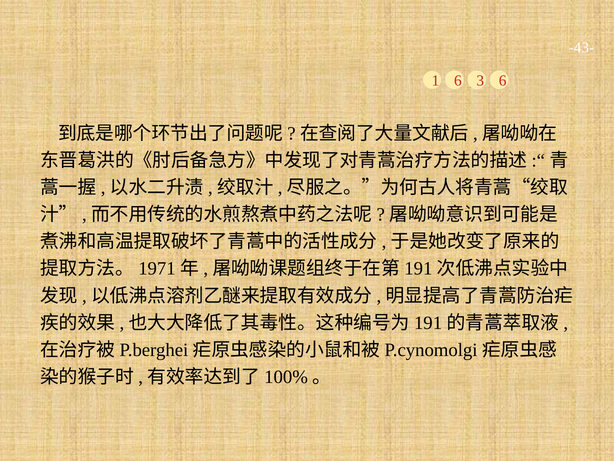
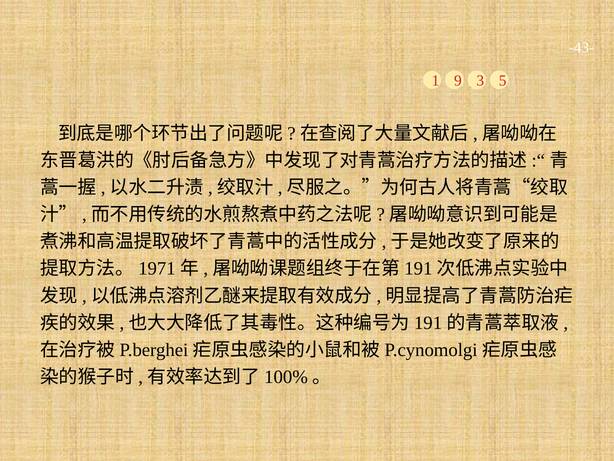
1 6: 6 -> 9 (458, 81)
3 6: 6 -> 5 (503, 81)
